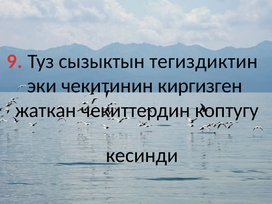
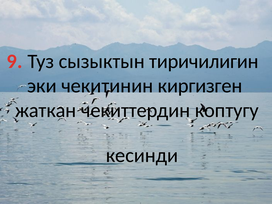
тегиздиктин: тегиздиктин -> тиричилигин (204, 61)
